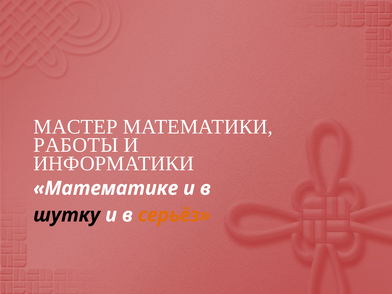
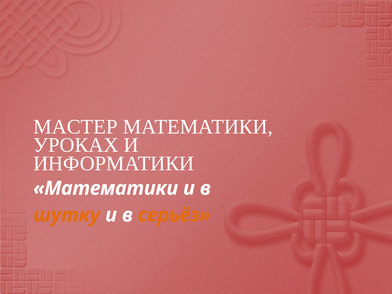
РАБОТЫ: РАБОТЫ -> УРОКАХ (76, 145)
Математике: Математике -> Математики (106, 188)
шутку colour: black -> orange (67, 215)
